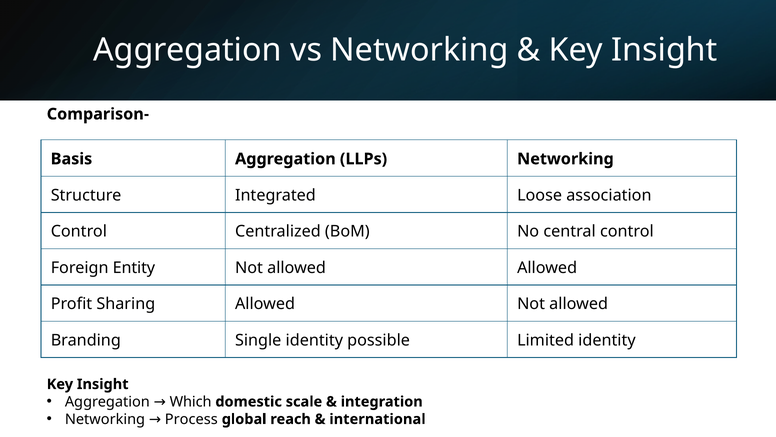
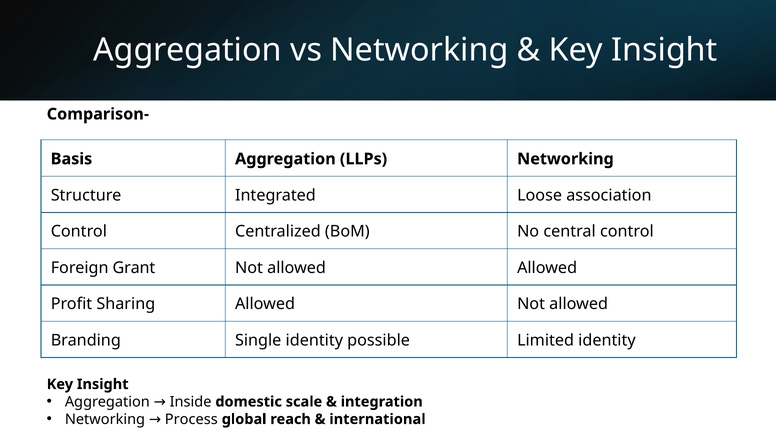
Entity: Entity -> Grant (134, 268)
Which: Which -> Inside (191, 401)
